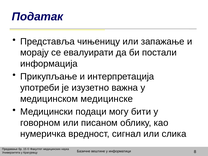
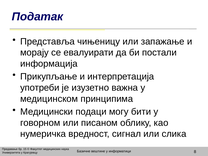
медицинске: медицинске -> принципима (107, 99)
